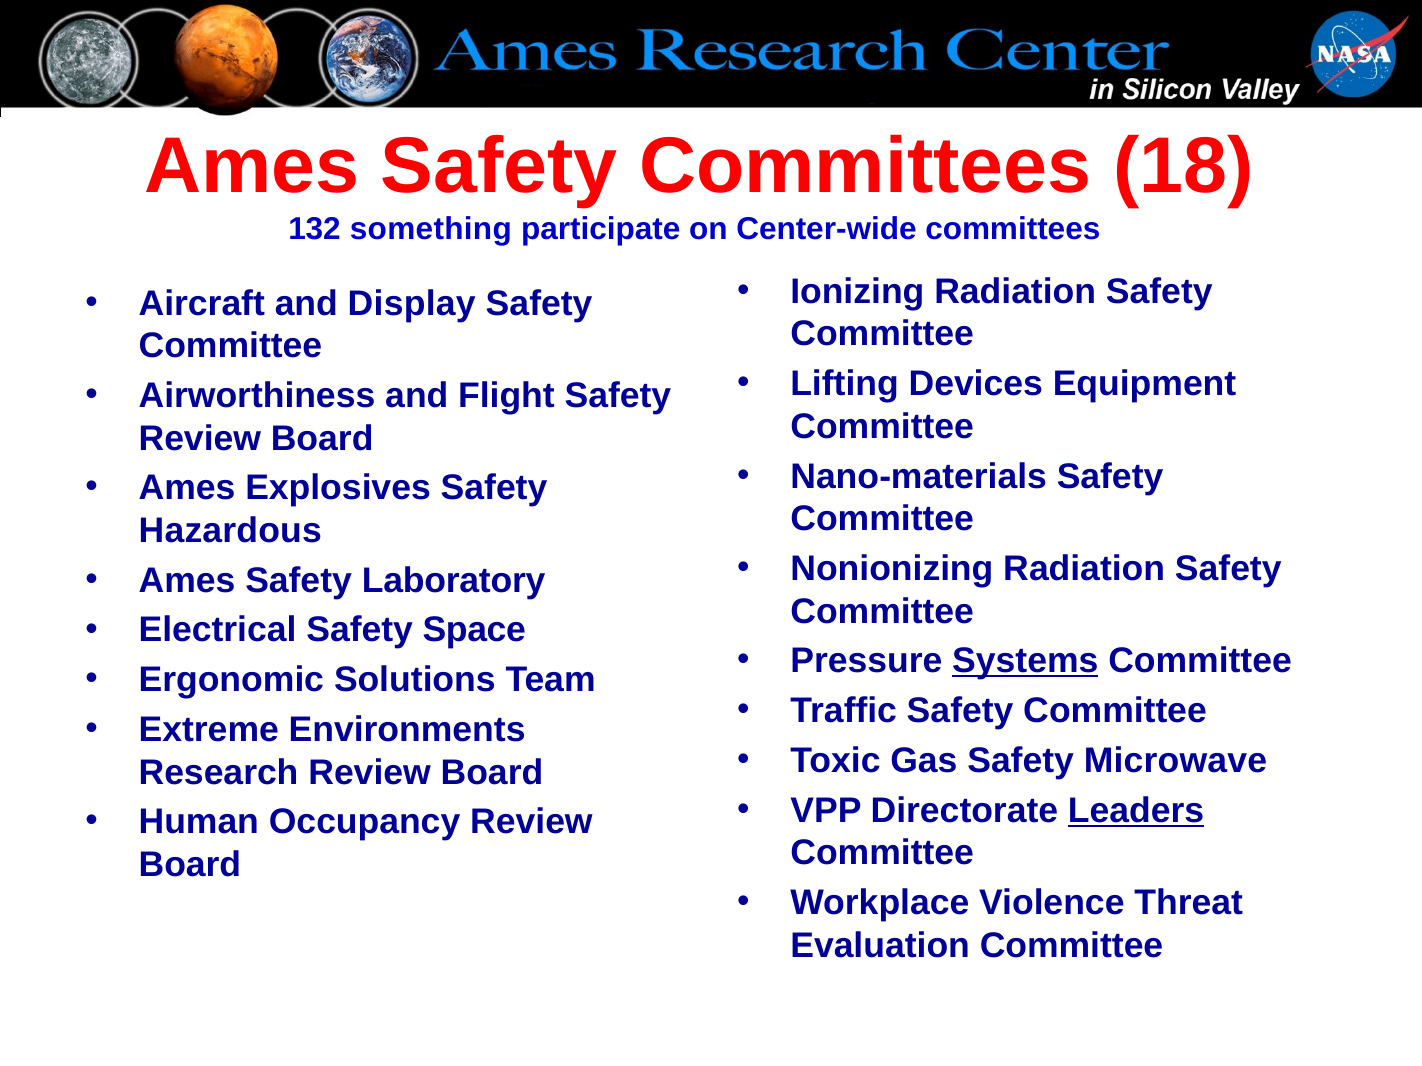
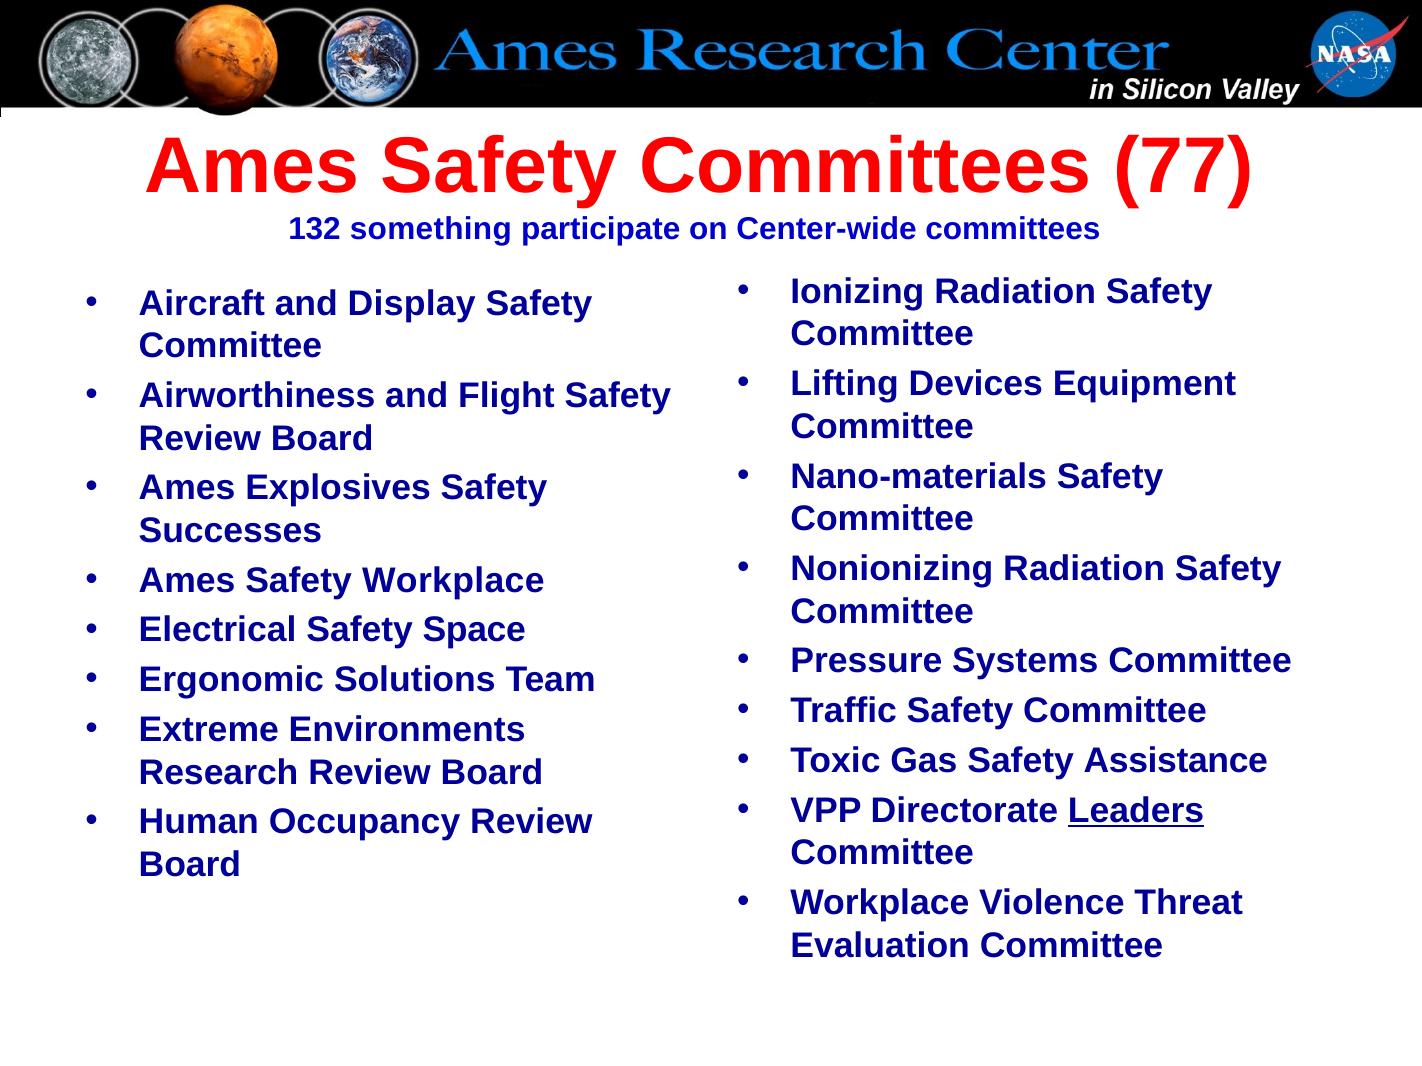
18: 18 -> 77 (1183, 166)
Hazardous: Hazardous -> Successes (230, 531)
Safety Laboratory: Laboratory -> Workplace (453, 581)
Systems underline: present -> none (1025, 661)
Microwave: Microwave -> Assistance (1176, 761)
